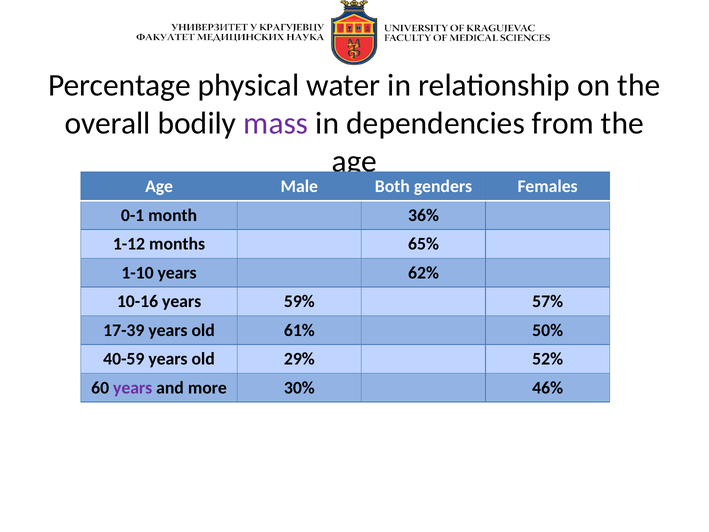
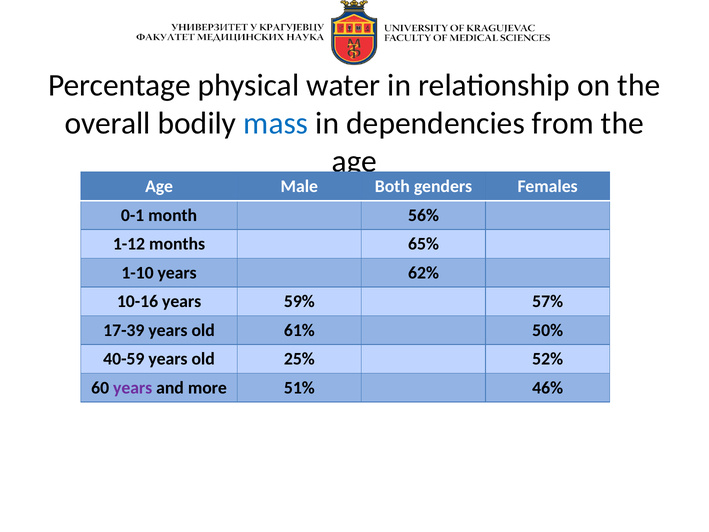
mass colour: purple -> blue (276, 123)
36%: 36% -> 56% (423, 215)
29%: 29% -> 25% (299, 359)
30%: 30% -> 51% (299, 388)
